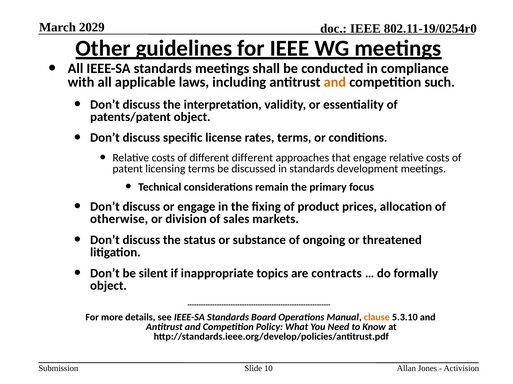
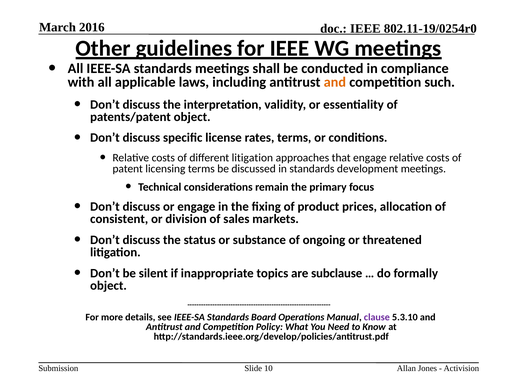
2029: 2029 -> 2016 (92, 27)
different different: different -> litigation (252, 158)
otherwise: otherwise -> consistent (119, 219)
contracts: contracts -> subclause (337, 274)
clause colour: orange -> purple (377, 318)
